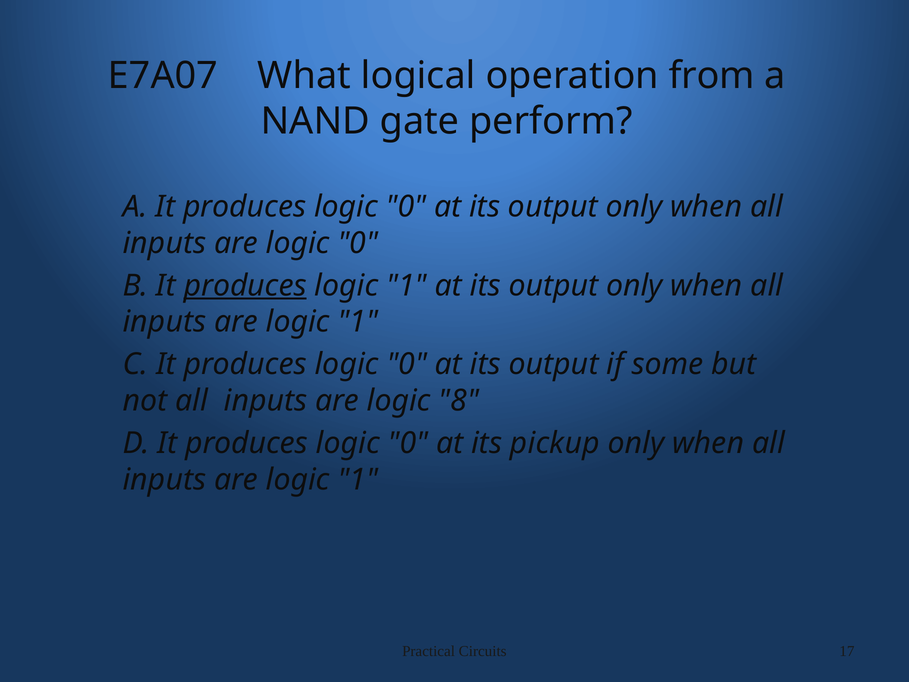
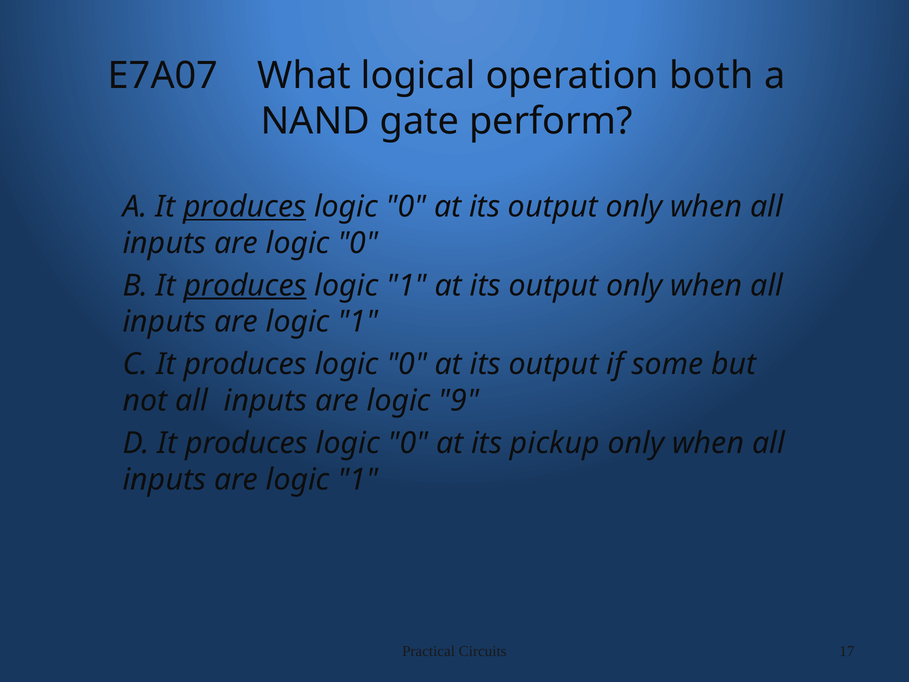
from: from -> both (711, 76)
produces underline: none -> present (245, 207)
8: 8 -> 9 (459, 401)
